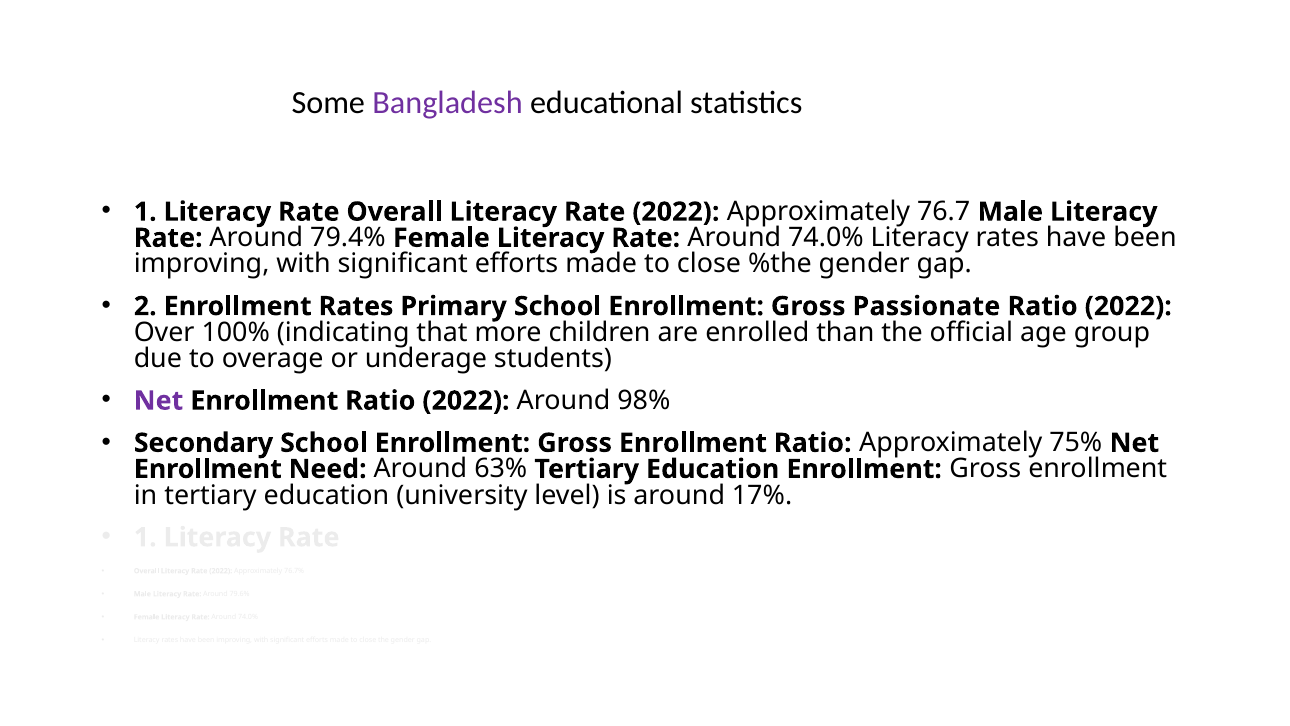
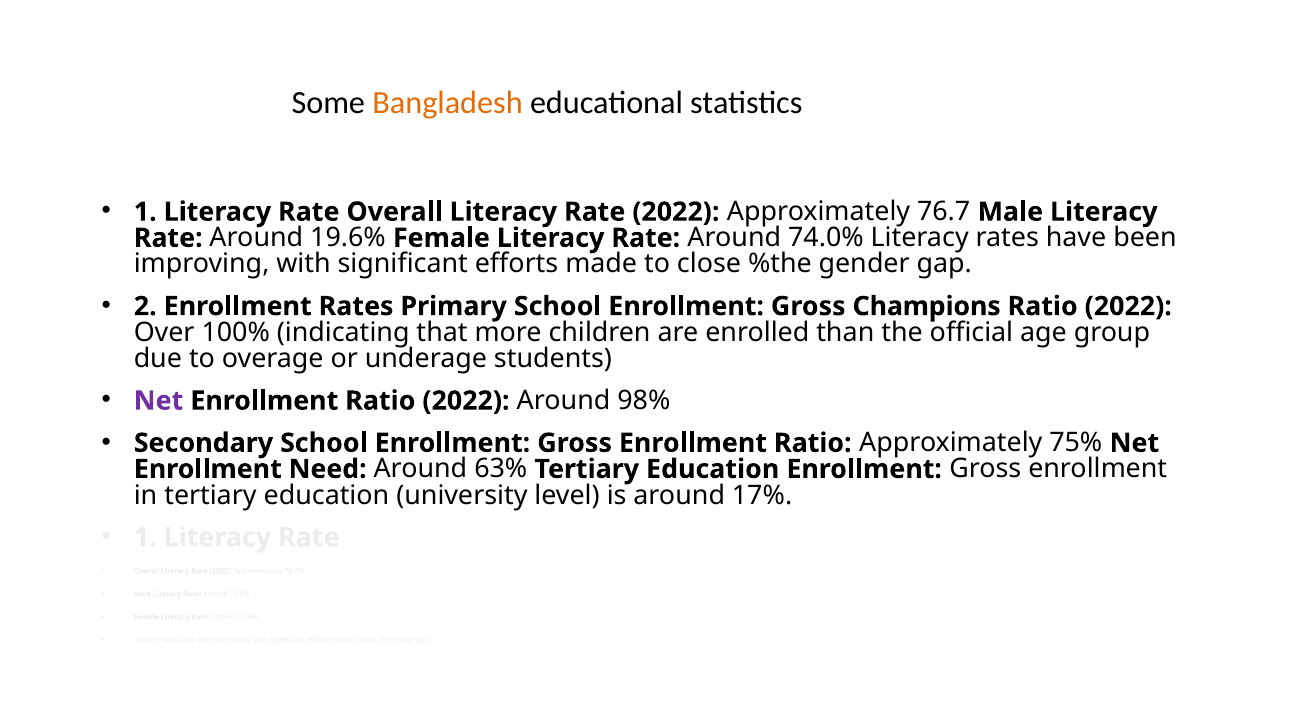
Bangladesh colour: purple -> orange (448, 103)
79.4%: 79.4% -> 19.6% (348, 238)
Passionate: Passionate -> Champions (927, 306)
